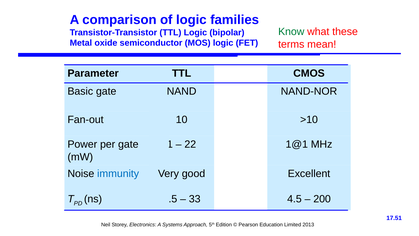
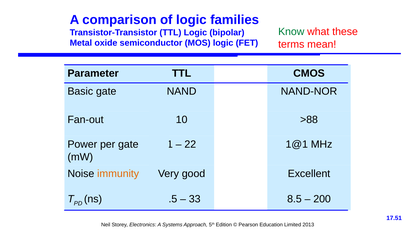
>10: >10 -> >88 (309, 120)
immunity colour: blue -> orange (118, 174)
4.5: 4.5 -> 8.5 (294, 199)
